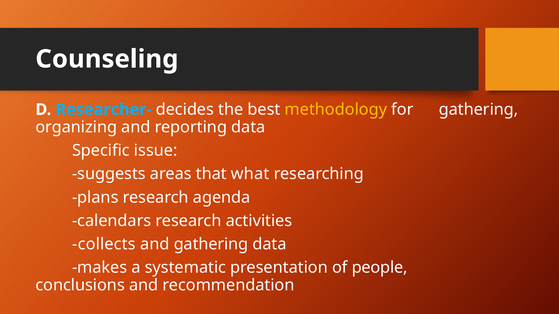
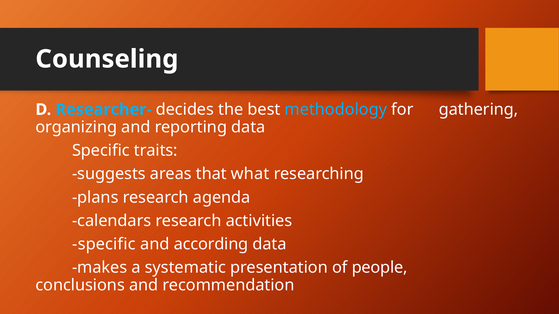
methodology colour: yellow -> light blue (336, 110)
issue: issue -> traits (156, 151)
collects: collects -> specific (104, 244)
and gathering: gathering -> according (211, 244)
